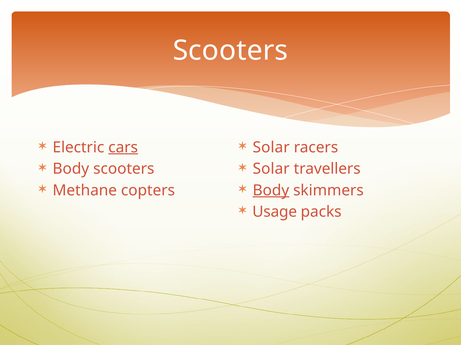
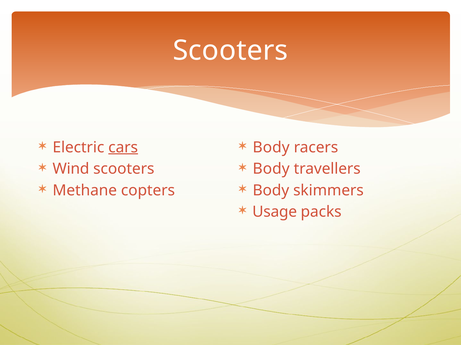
Solar: Solar -> Body (271, 148)
Body: Body -> Wind (71, 169)
Solar: Solar -> Body (271, 169)
Body underline: present -> none (271, 191)
